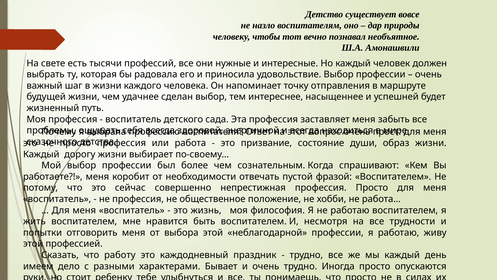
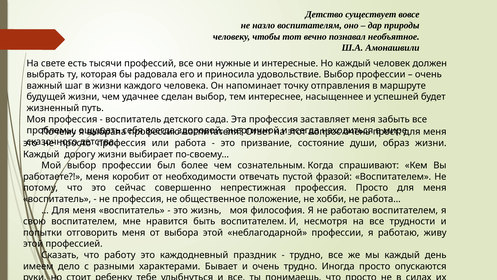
жить: жить -> свою (34, 221)
